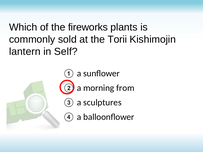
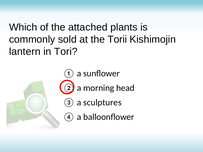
fireworks: fireworks -> attached (88, 27)
Self: Self -> Tori (66, 52)
from: from -> head (125, 88)
